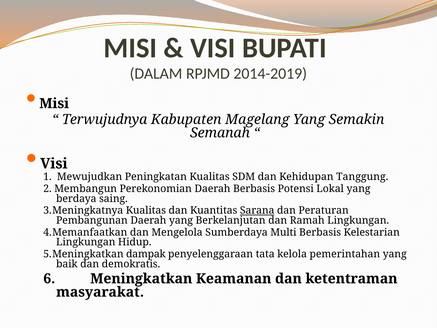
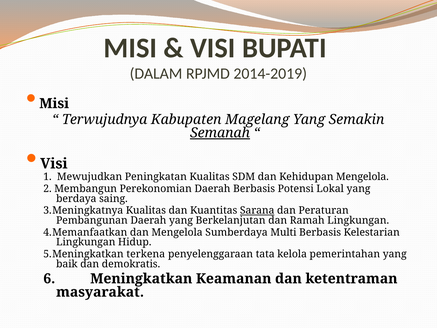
Semanah underline: none -> present (220, 133)
Kehidupan Tanggung: Tanggung -> Mengelola (362, 177)
dampak: dampak -> terkena (146, 254)
